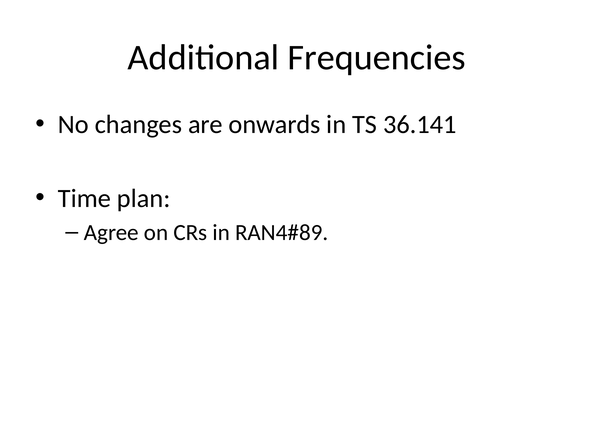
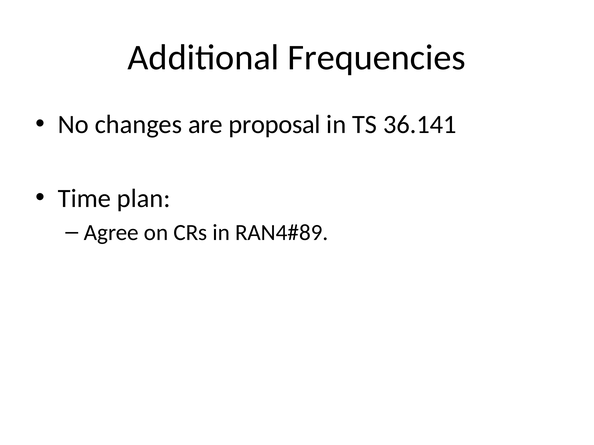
onwards: onwards -> proposal (275, 125)
